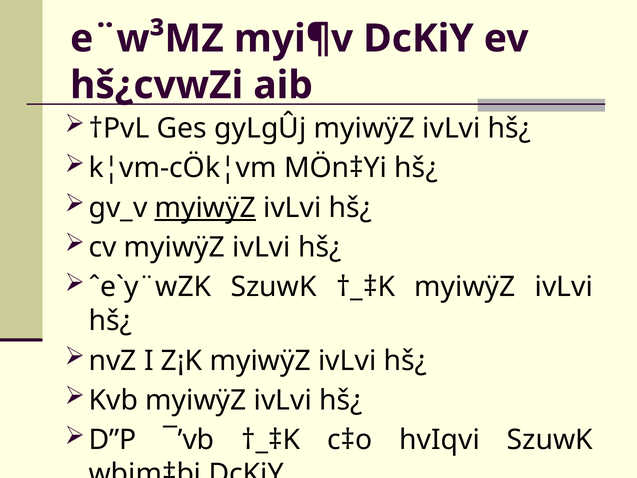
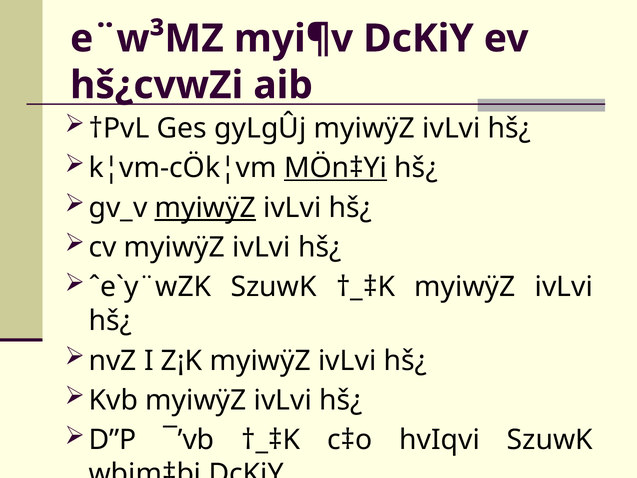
MÖn‡Yi underline: none -> present (336, 168)
